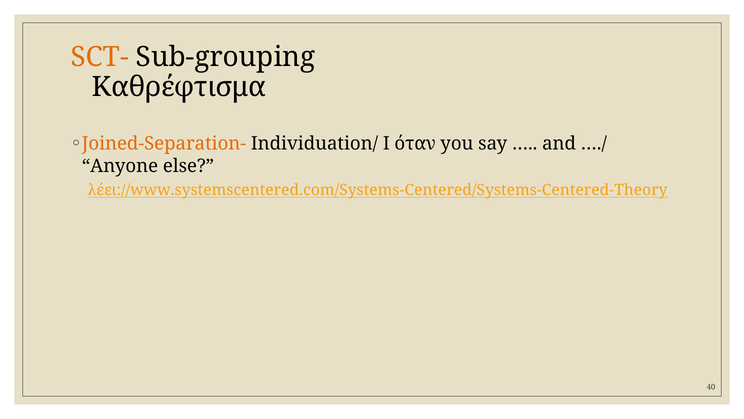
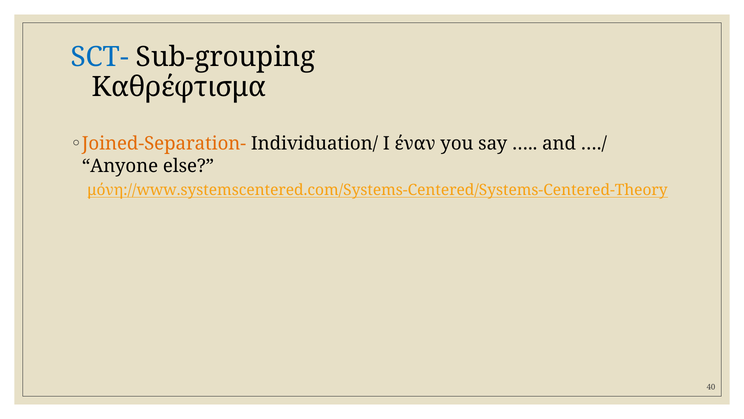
SCT- colour: orange -> blue (100, 57)
όταν: όταν -> έναν (415, 144)
λέει://www.systemscentered.com/Systems-Centered/Systems-Centered-Theory: λέει://www.systemscentered.com/Systems-Centered/Systems-Centered-Theory -> μόνη://www.systemscentered.com/Systems-Centered/Systems-Centered-Theory (377, 190)
